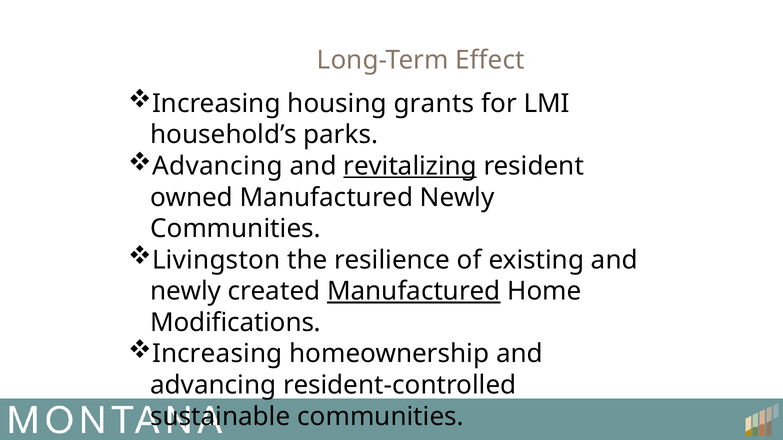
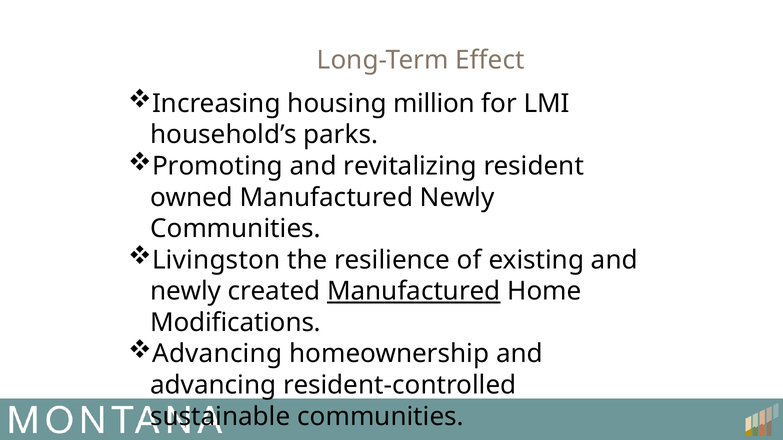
grants: grants -> million (434, 104)
Advancing: Advancing -> Promoting (218, 166)
revitalizing underline: present -> none (410, 166)
Increasing: Increasing -> Advancing (217, 354)
